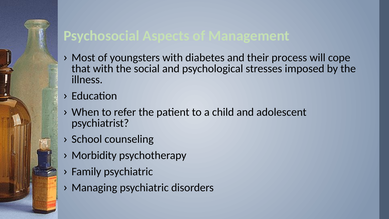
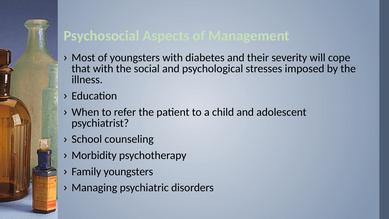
process: process -> severity (289, 58)
Family psychiatric: psychiatric -> youngsters (128, 171)
